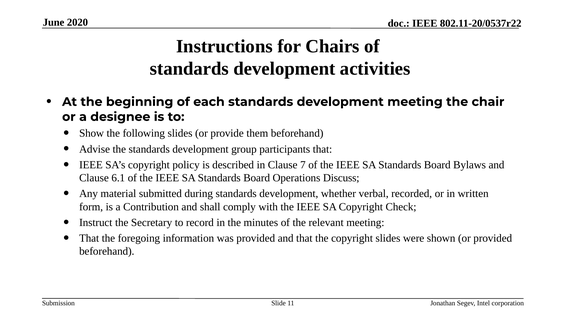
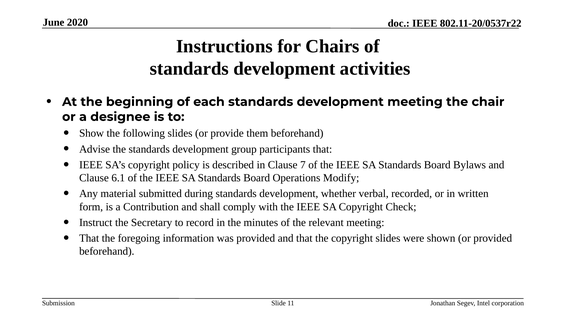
Discuss: Discuss -> Modify (341, 178)
